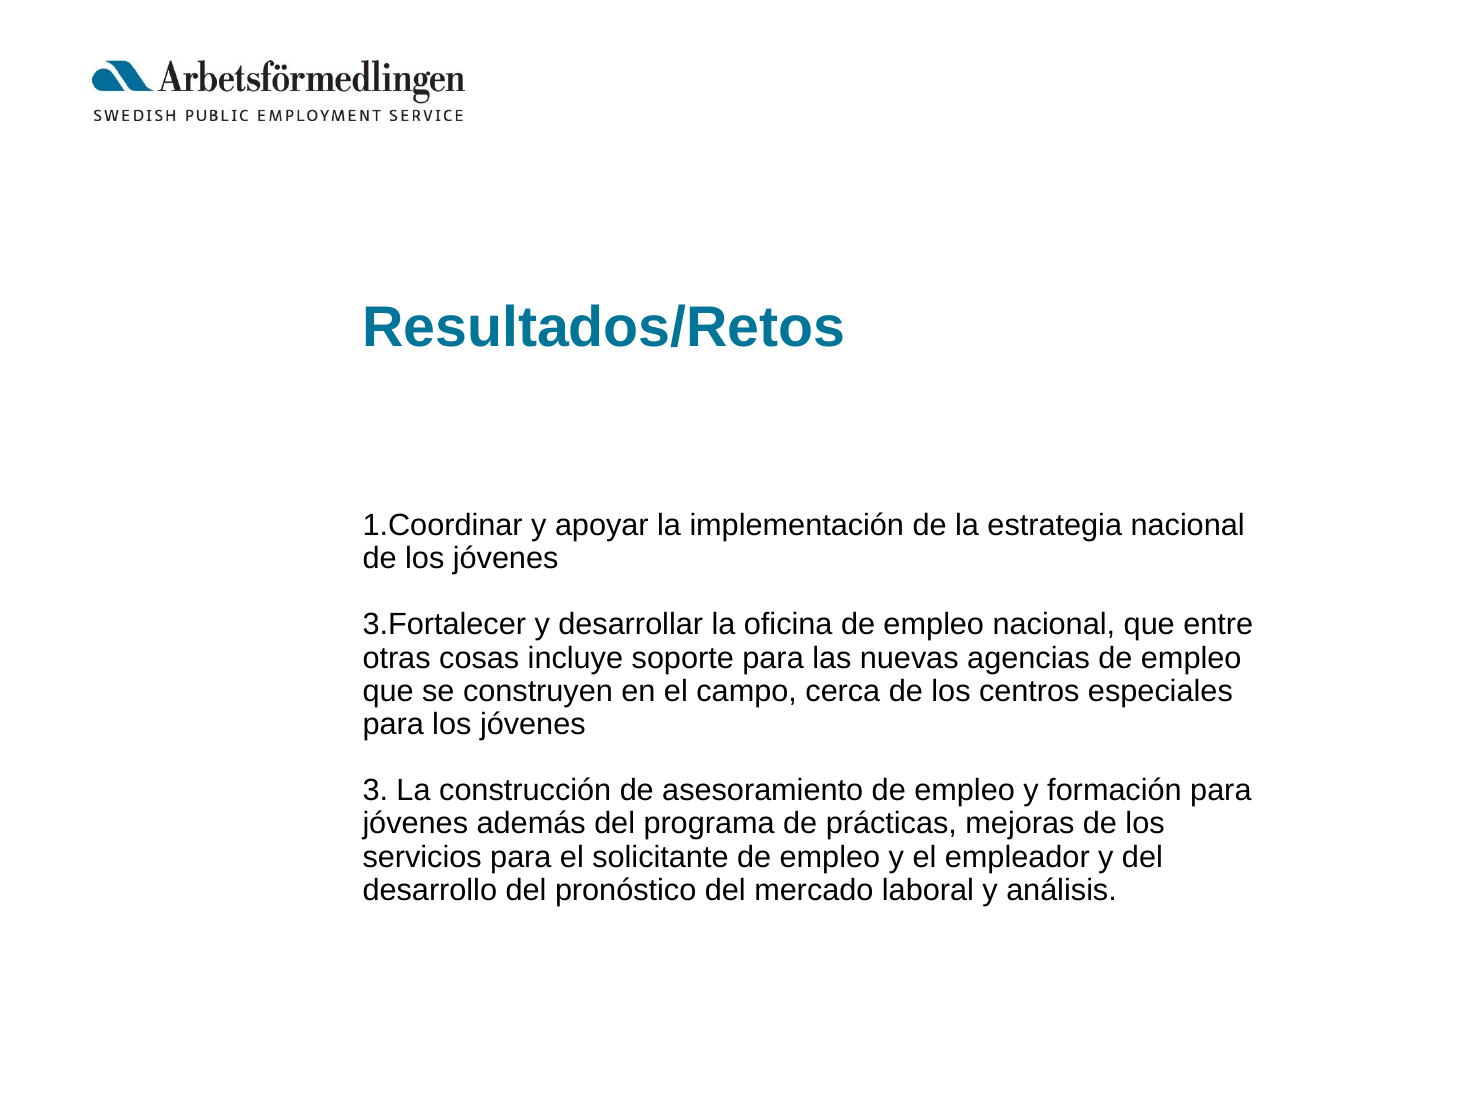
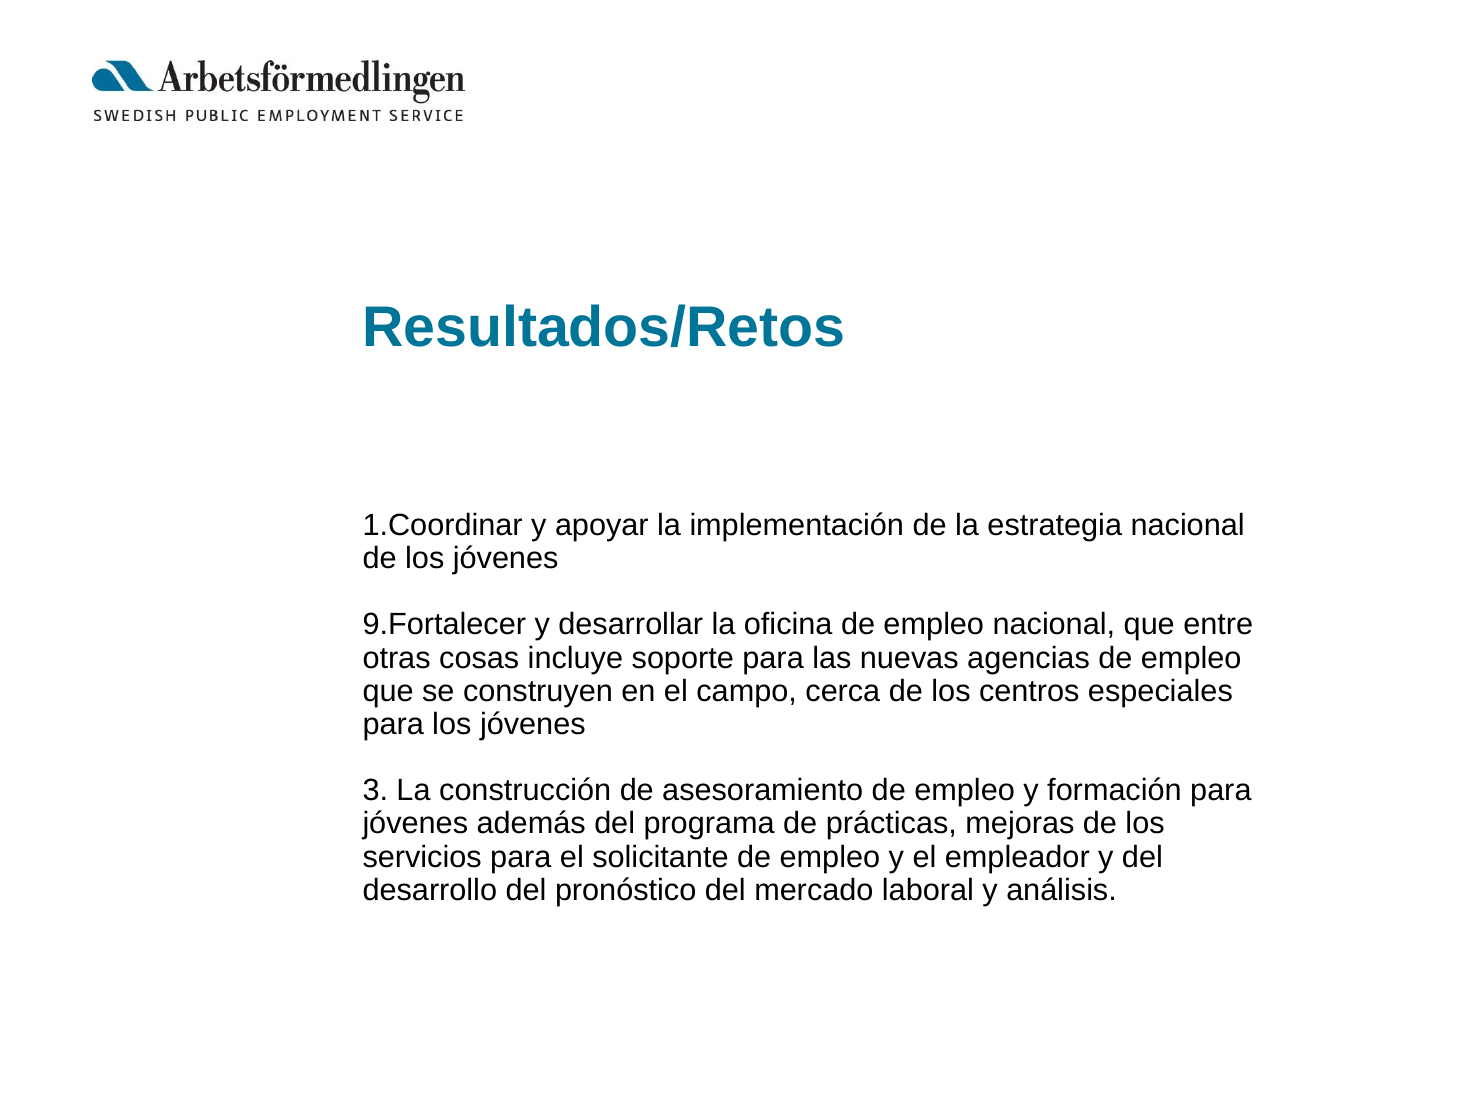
3.Fortalecer: 3.Fortalecer -> 9.Fortalecer (444, 625)
